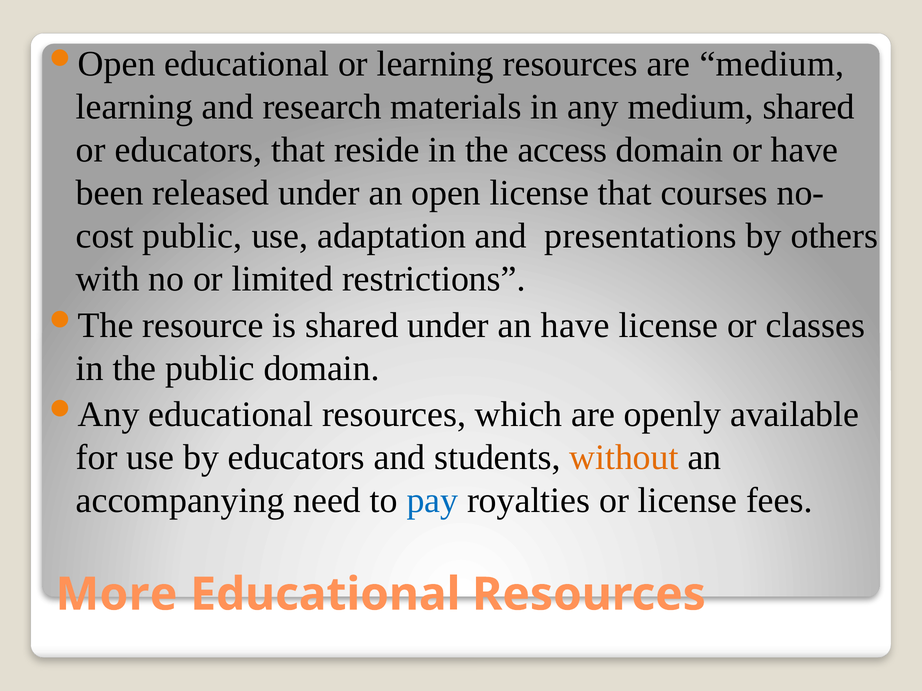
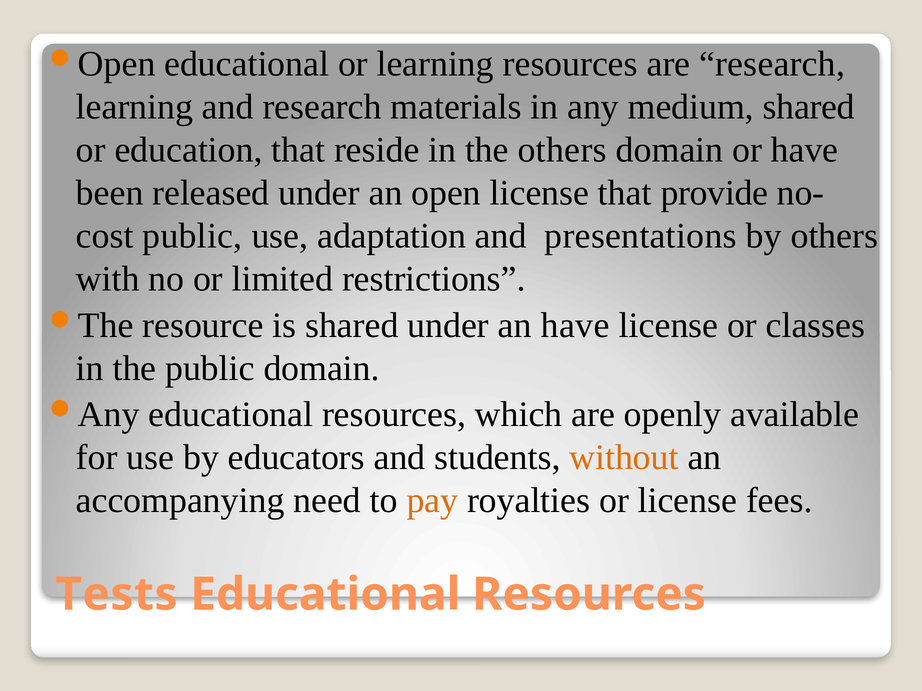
are medium: medium -> research (772, 64)
or educators: educators -> education (189, 150)
the access: access -> others (562, 150)
courses: courses -> provide (714, 193)
pay colour: blue -> orange (432, 501)
More: More -> Tests (116, 595)
